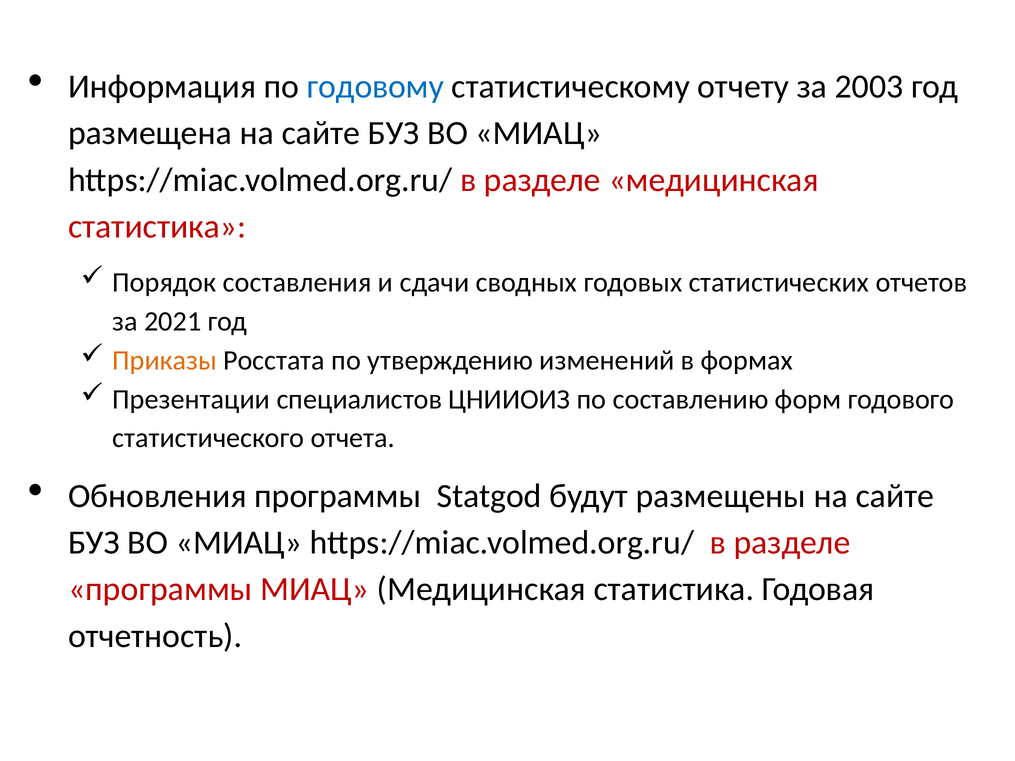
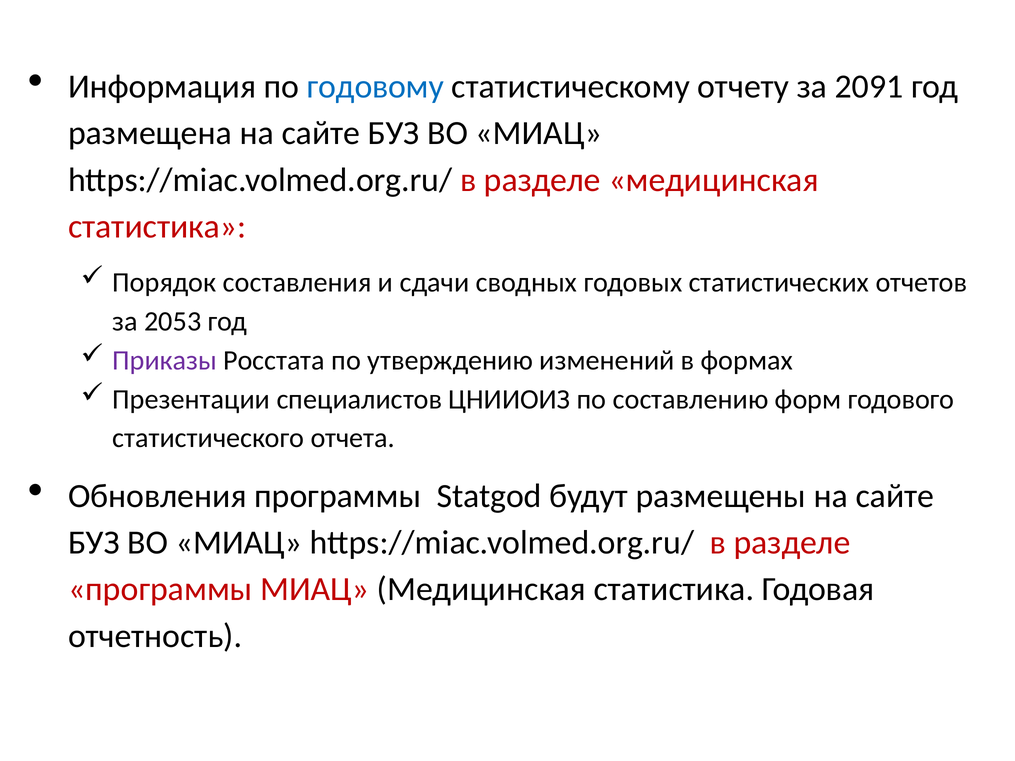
2003: 2003 -> 2091 (869, 87)
2021: 2021 -> 2053 (173, 322)
Приказы colour: orange -> purple (165, 360)
